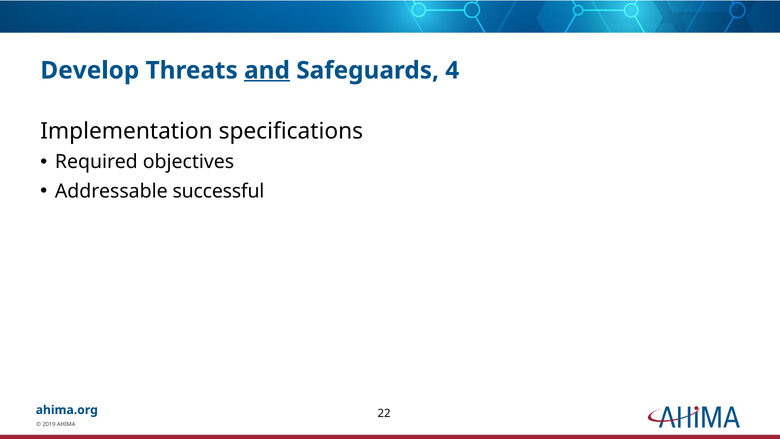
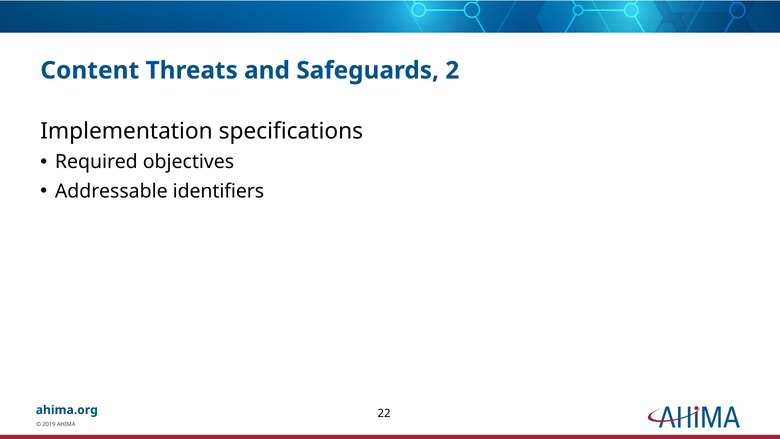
Develop: Develop -> Content (90, 70)
and underline: present -> none (267, 70)
4: 4 -> 2 (452, 70)
successful: successful -> identifiers (218, 191)
